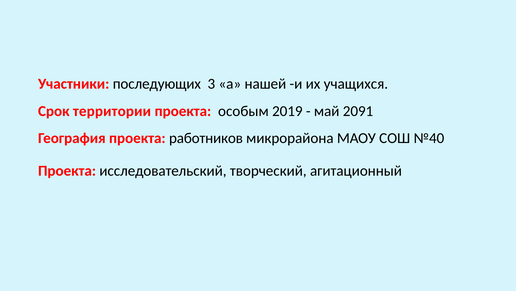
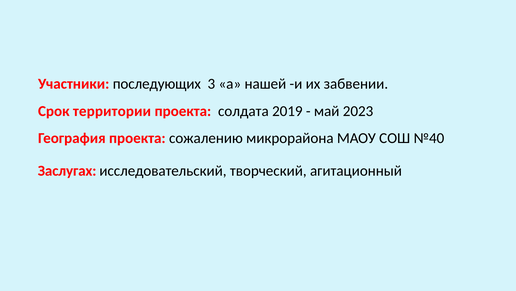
учащихся: учащихся -> забвении (356, 84)
особым: особым -> солдата (243, 111)
2091: 2091 -> 2023 (358, 111)
работников: работников -> сожалению (206, 138)
Проекта: Проекта -> Заслугах (67, 170)
